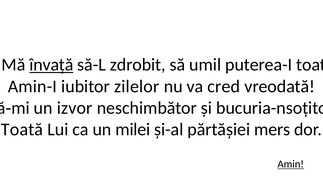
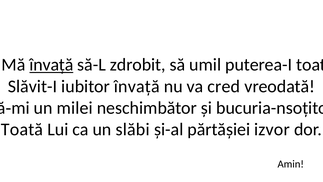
Amin-I: Amin-I -> Slăvit-I (32, 86)
iubitor zilelor: zilelor -> învață (137, 86)
izvor: izvor -> milei (75, 108)
milei: milei -> slăbi (133, 129)
mers: mers -> izvor (272, 129)
Amin underline: present -> none (291, 164)
